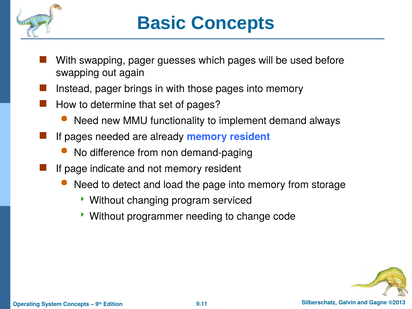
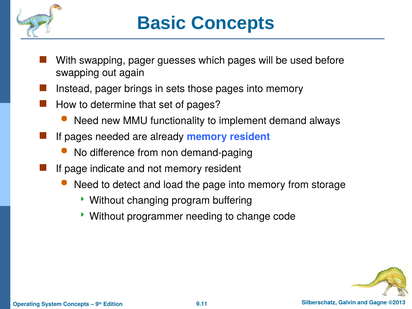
in with: with -> sets (175, 89)
serviced: serviced -> buffering (232, 201)
